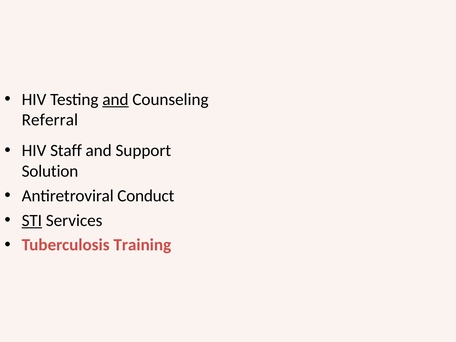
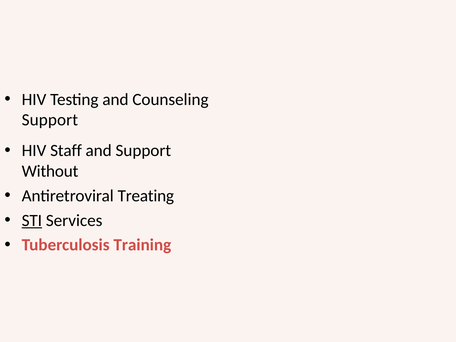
and underline: present -> none (115, 99)
Referral: Referral -> Support (50, 120)
Solution: Solution -> Without (50, 171)
Conduct: Conduct -> Treating (146, 196)
